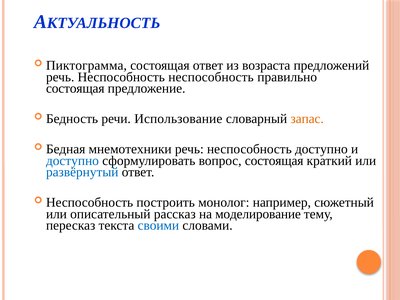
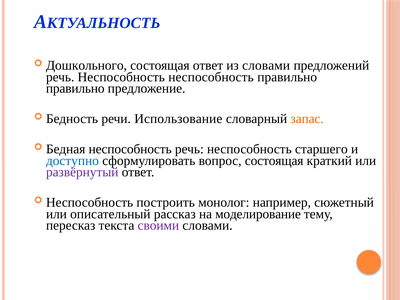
Пиктограмма: Пиктограмма -> Дошкольного (86, 66)
из возраста: возраста -> словами (266, 66)
состоящая: состоящая -> правильно (75, 89)
Бедная мнемотехники: мнемотехники -> неспособность (130, 149)
неспособность доступно: доступно -> старшего (321, 149)
развёрнутый colour: blue -> purple (82, 172)
своими colour: blue -> purple (158, 226)
